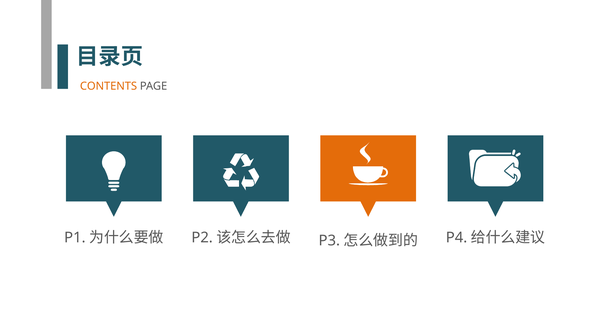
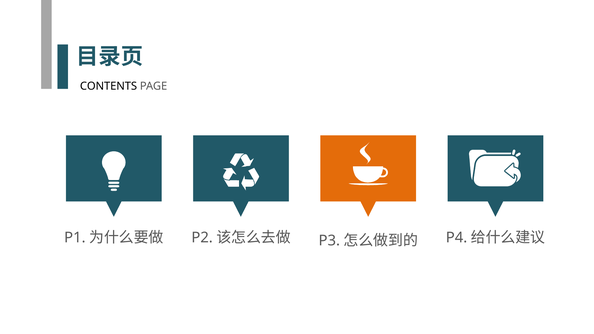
CONTENTS colour: orange -> black (108, 86)
